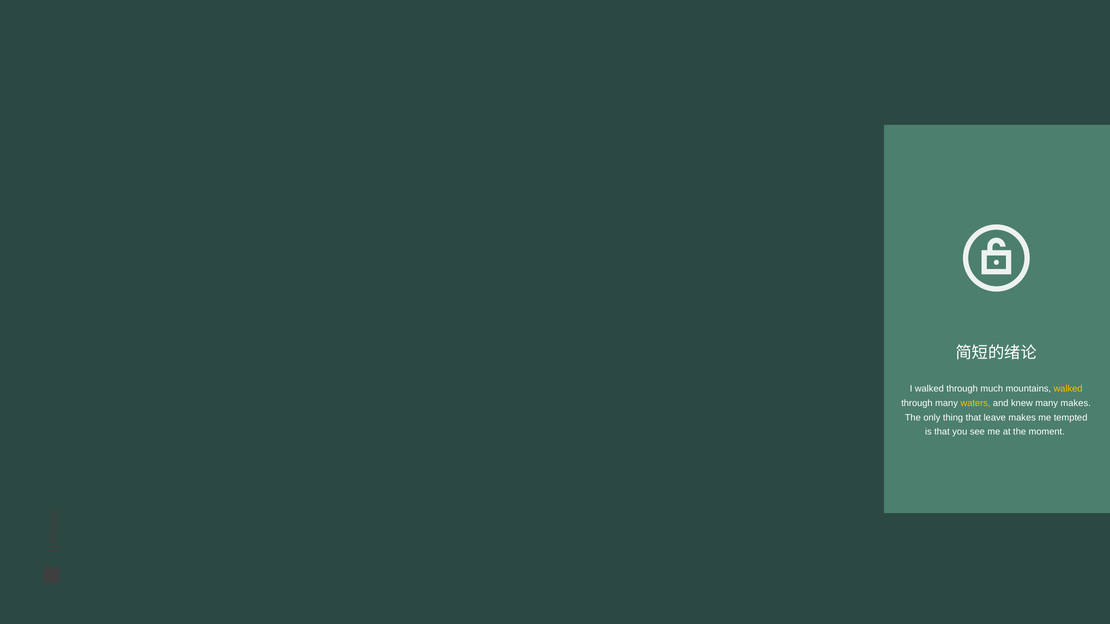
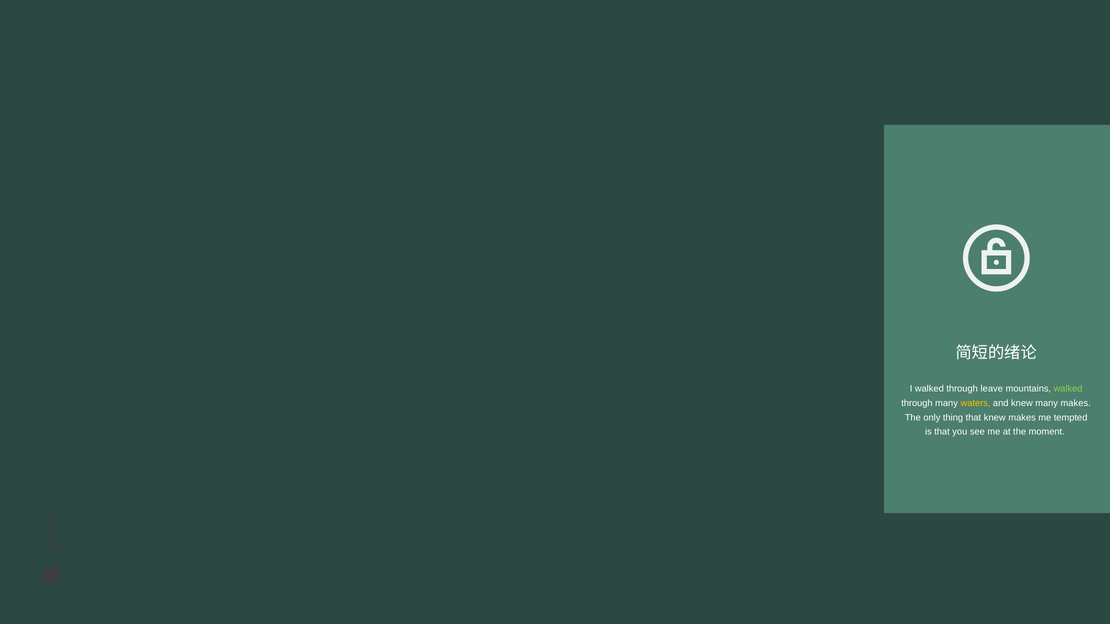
much: much -> leave (992, 389)
walked colour: yellow -> light green (1068, 389)
that leave: leave -> knew (995, 418)
